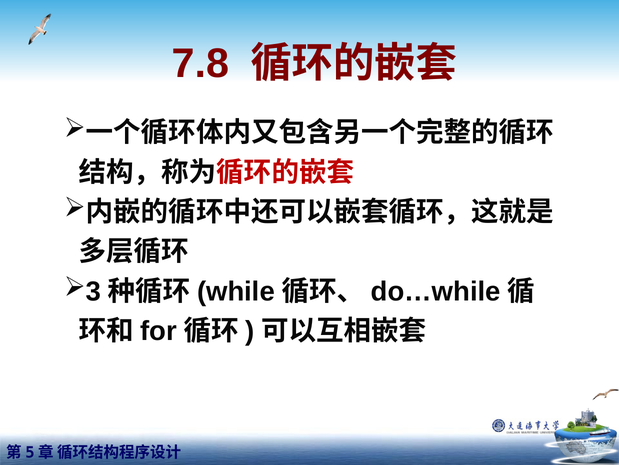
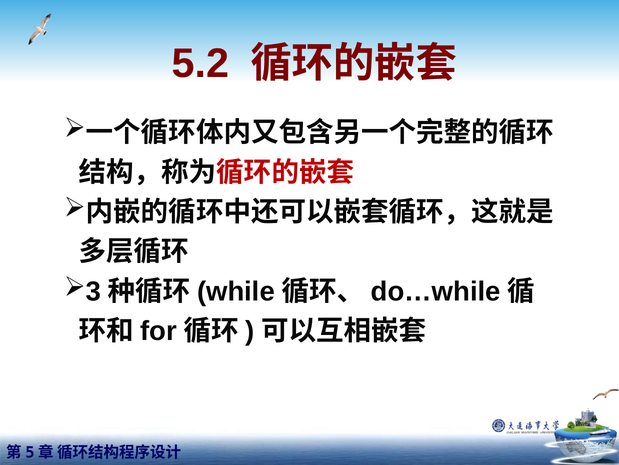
7.8: 7.8 -> 5.2 (200, 63)
